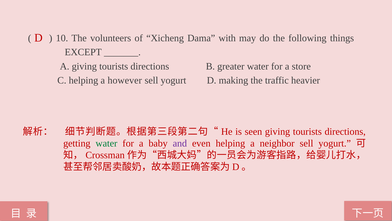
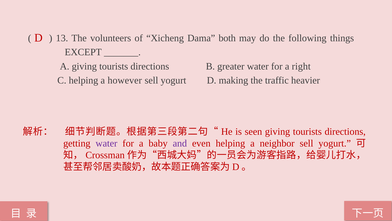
10: 10 -> 13 (62, 38)
with: with -> both (227, 38)
store: store -> right (301, 66)
water colour: green -> purple (106, 143)
